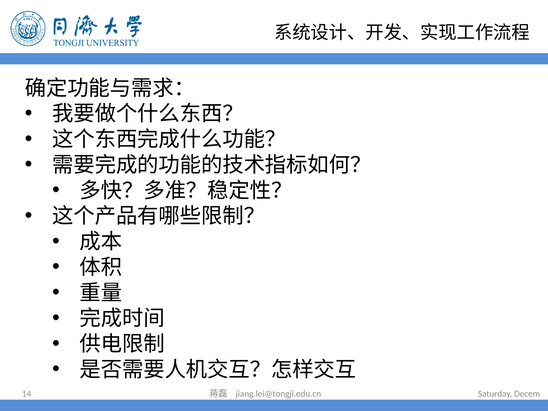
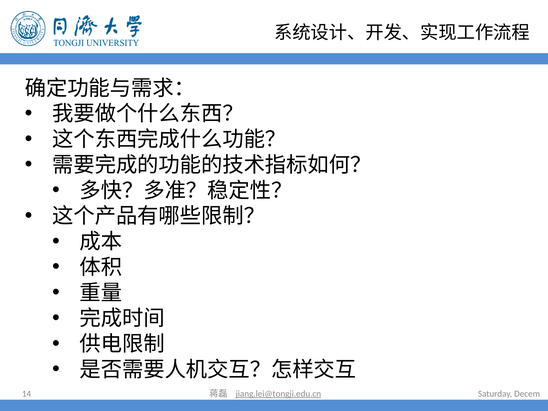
jiang.lei@tongji.edu.cn underline: none -> present (278, 394)
